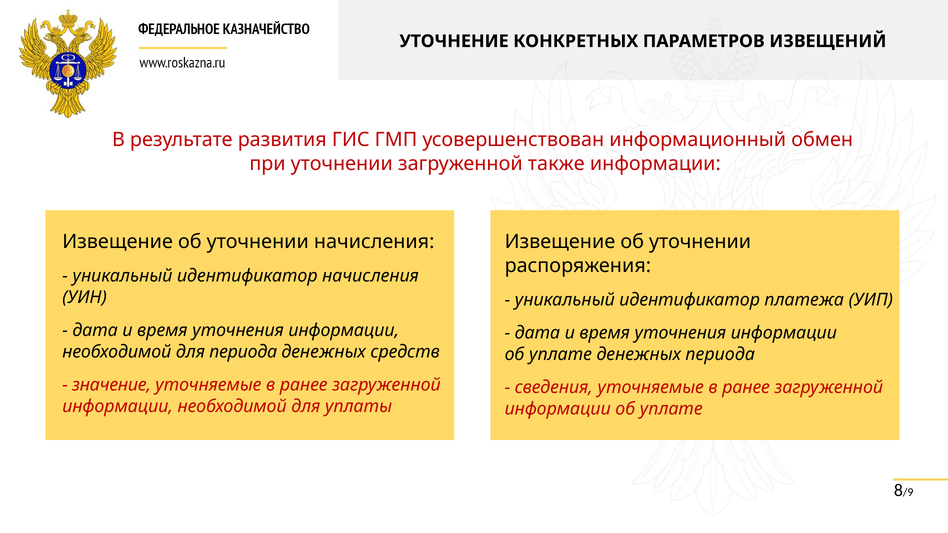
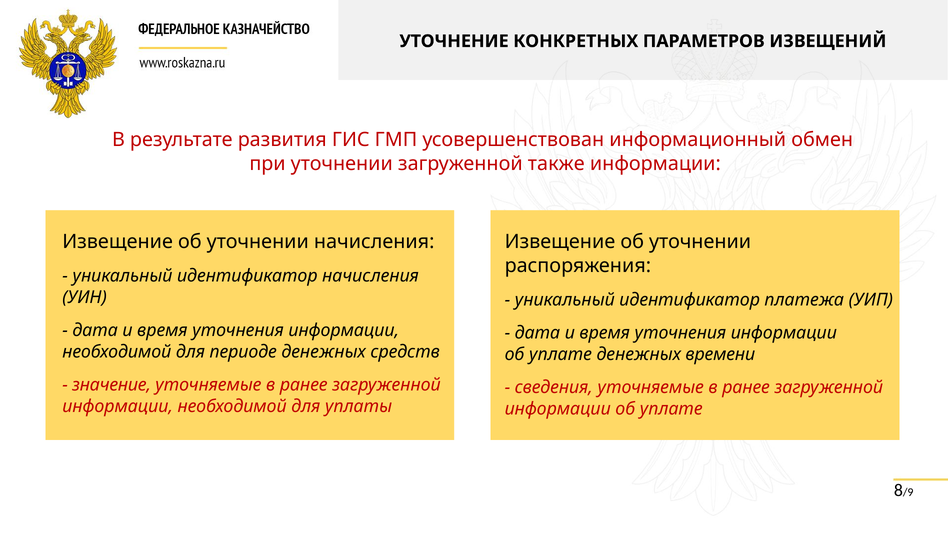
для периода: периода -> периоде (243, 352)
денежных периода: периода -> времени (720, 354)
